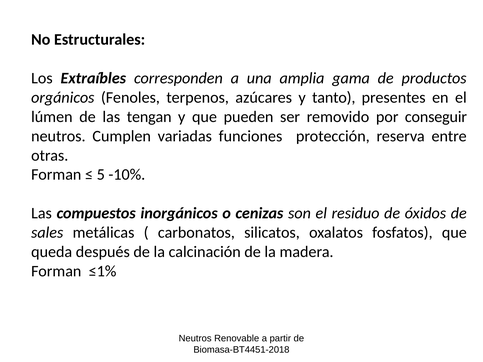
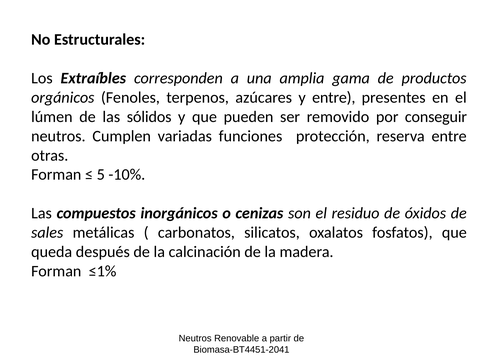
y tanto: tanto -> entre (334, 98)
tengan: tengan -> sólidos (149, 117)
Biomasa-BT4451-2018: Biomasa-BT4451-2018 -> Biomasa-BT4451-2041 (241, 350)
